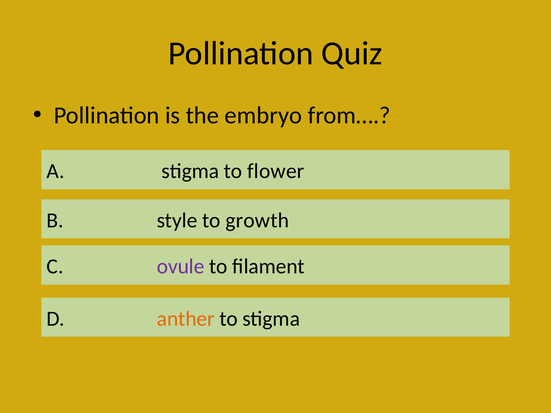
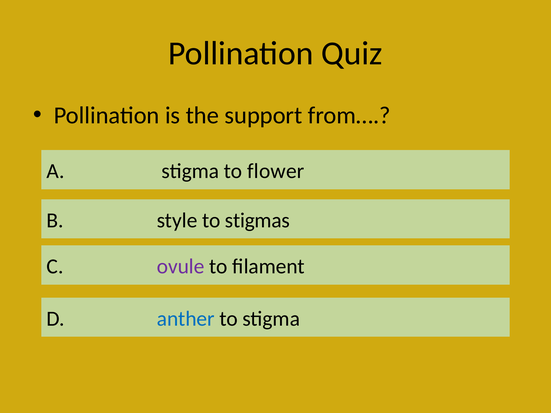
embryo: embryo -> support (263, 116)
growth: growth -> stigmas (257, 220)
anther colour: orange -> blue (186, 319)
